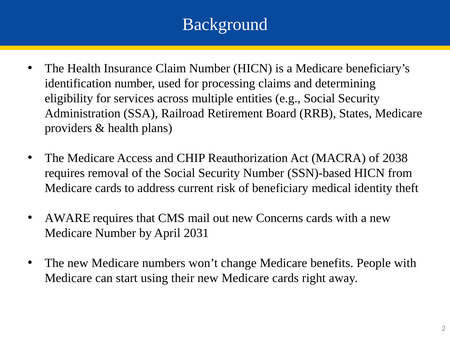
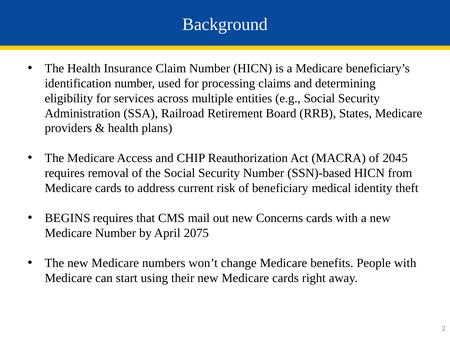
2038: 2038 -> 2045 (395, 158)
AWARE: AWARE -> BEGINS (68, 218)
2031: 2031 -> 2075 (196, 233)
